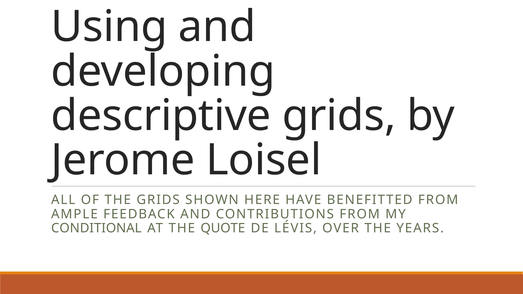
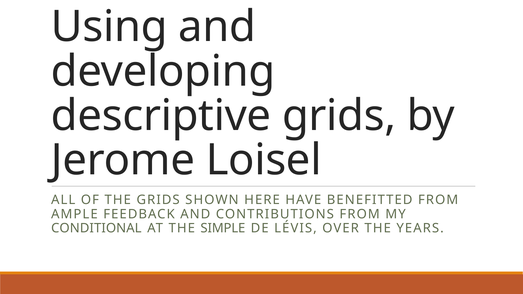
QUOTE: QUOTE -> SIMPLE (223, 228)
